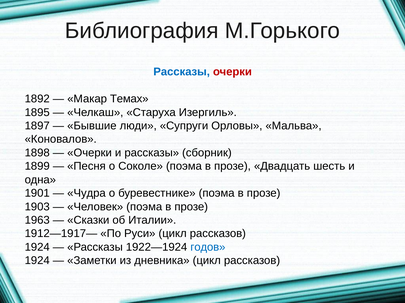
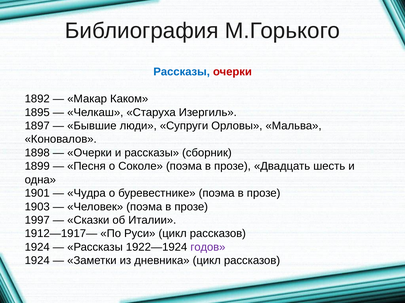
Темах: Темах -> Каком (129, 99)
1963: 1963 -> 1997 (37, 221)
годов colour: blue -> purple (208, 248)
